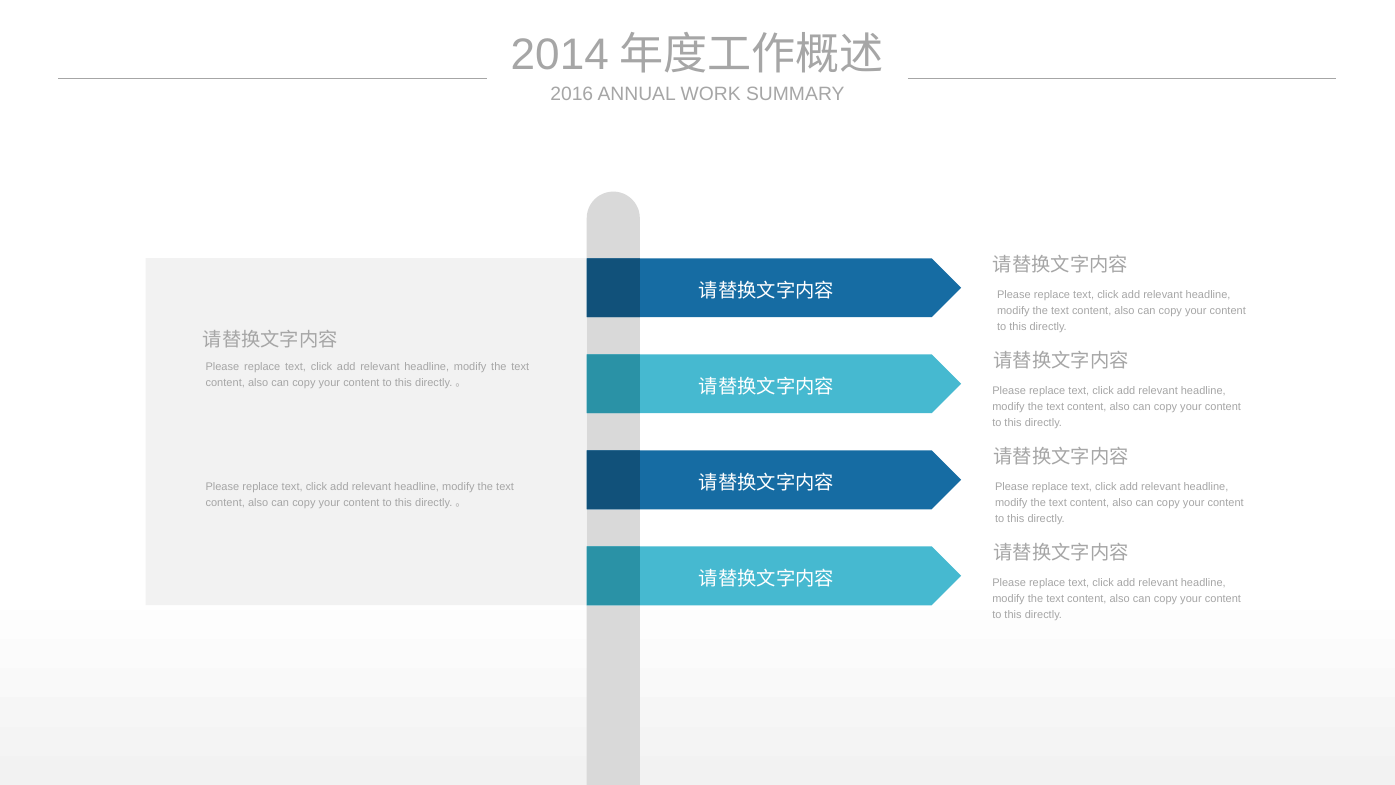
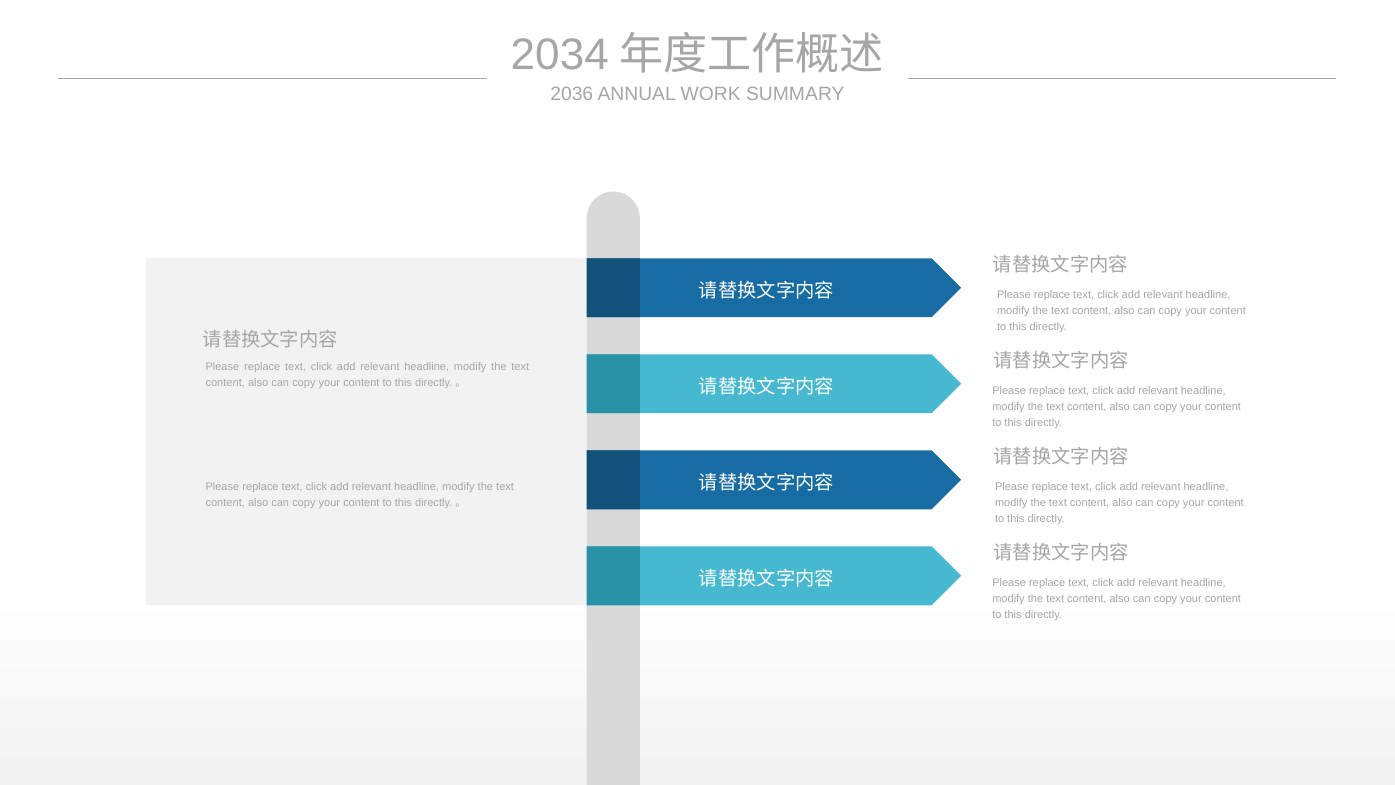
2014: 2014 -> 2034 (560, 55)
2016: 2016 -> 2036 (572, 94)
